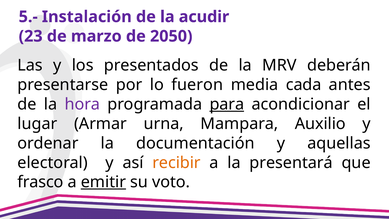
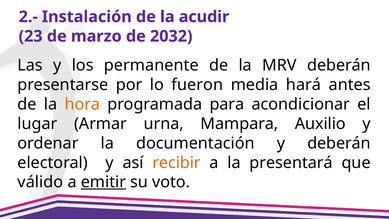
5.-: 5.- -> 2.- (28, 17)
2050: 2050 -> 2032 (171, 36)
presentados: presentados -> permanente (151, 65)
cada: cada -> hará (304, 85)
hora colour: purple -> orange (82, 104)
para underline: present -> none (227, 104)
y aquellas: aquellas -> deberán (339, 143)
frasco: frasco -> válido (40, 182)
